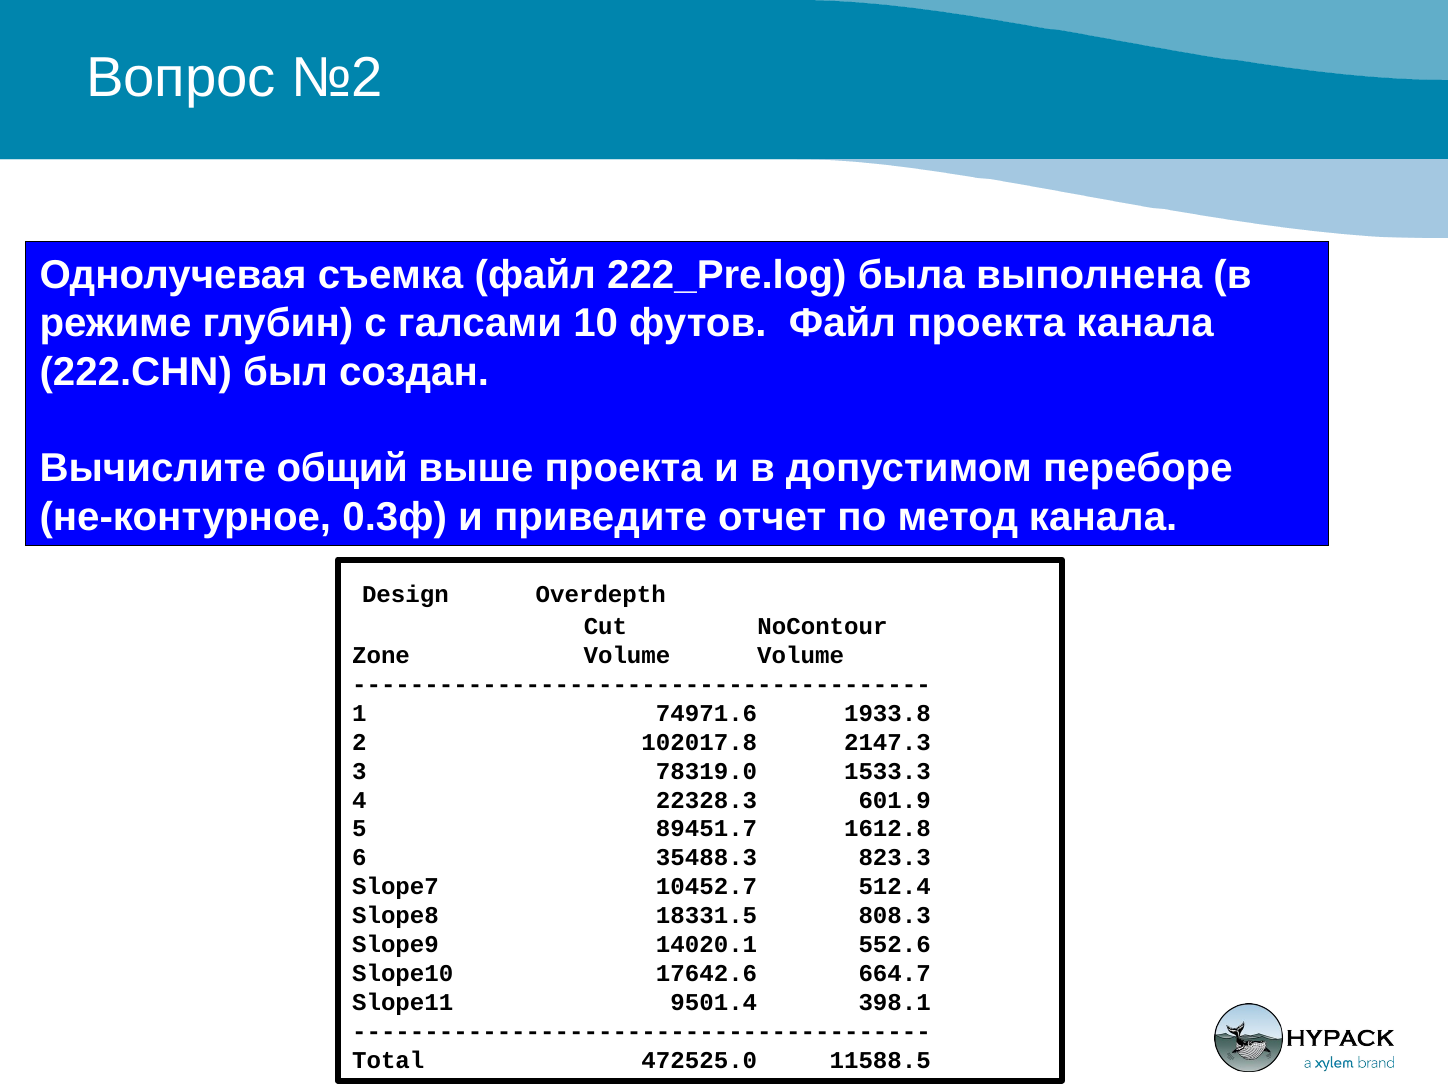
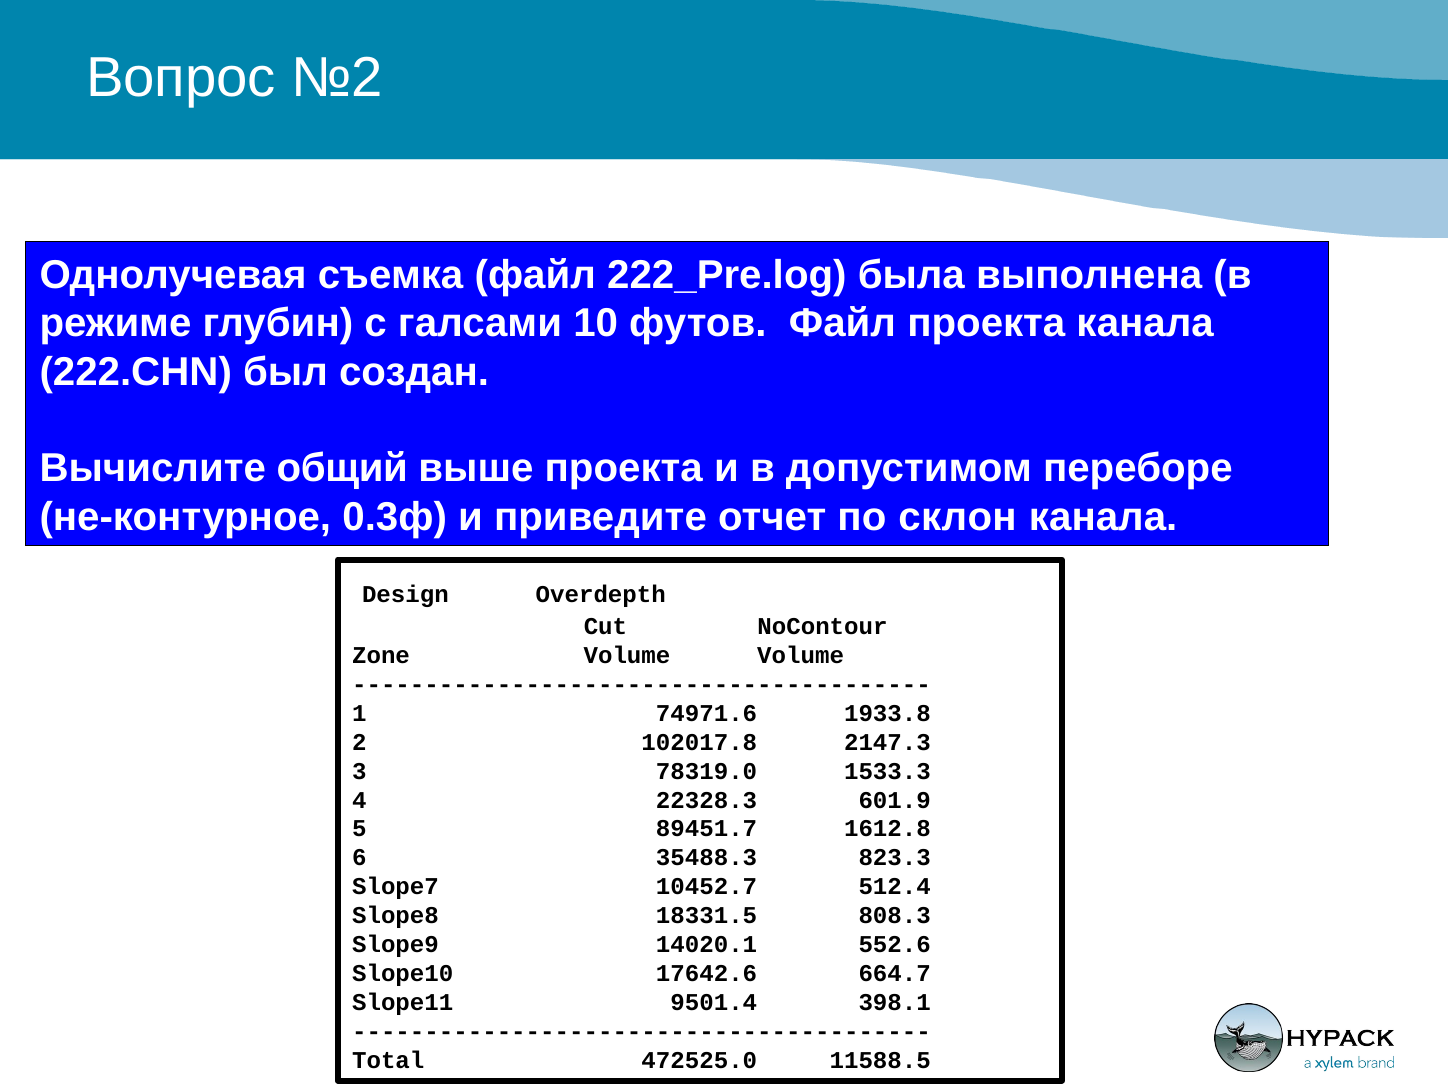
метод: метод -> склон (958, 517)
